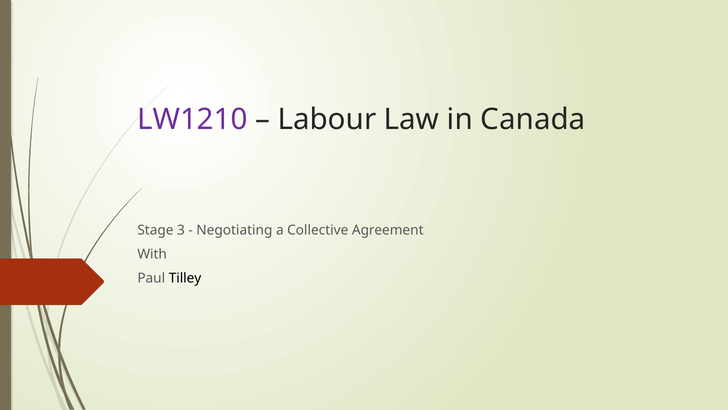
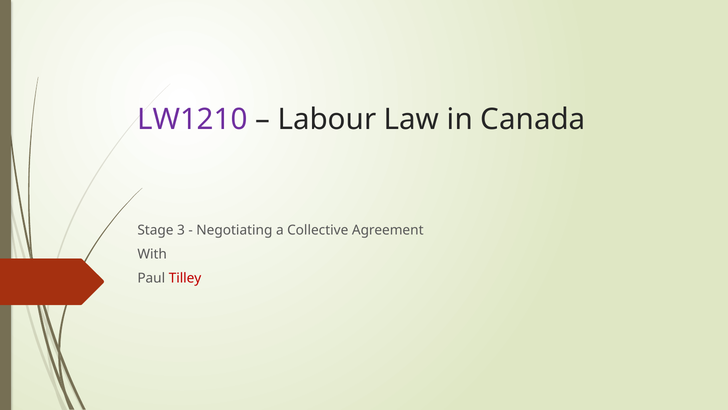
Tilley colour: black -> red (185, 278)
